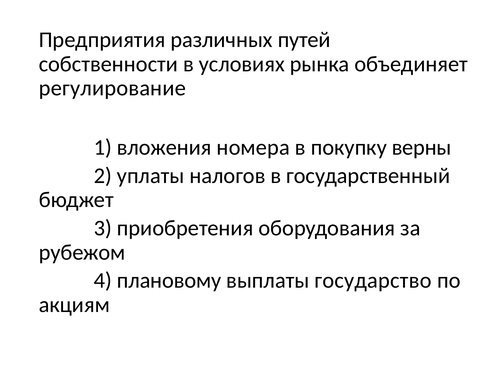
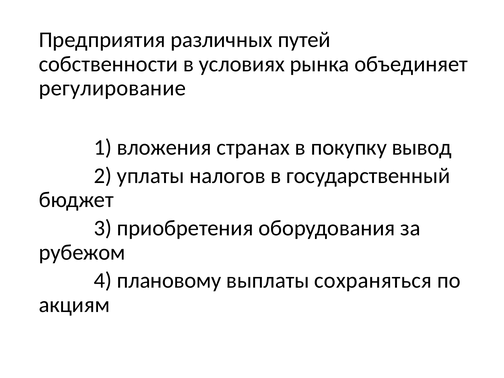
номера: номера -> странах (253, 147)
верны: верны -> вывод (422, 147)
государство: государство -> сохраняться (373, 281)
